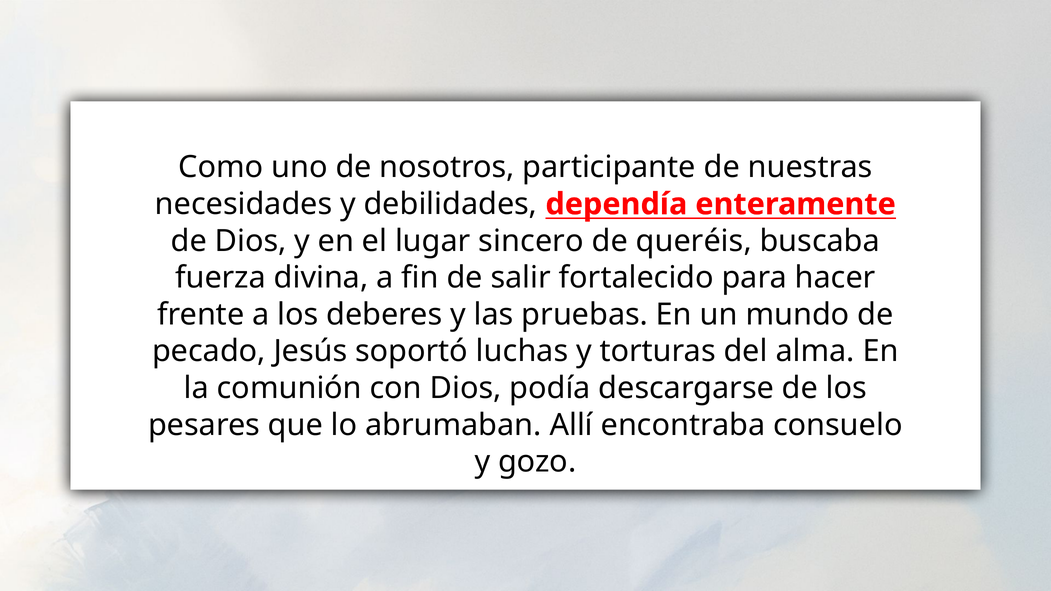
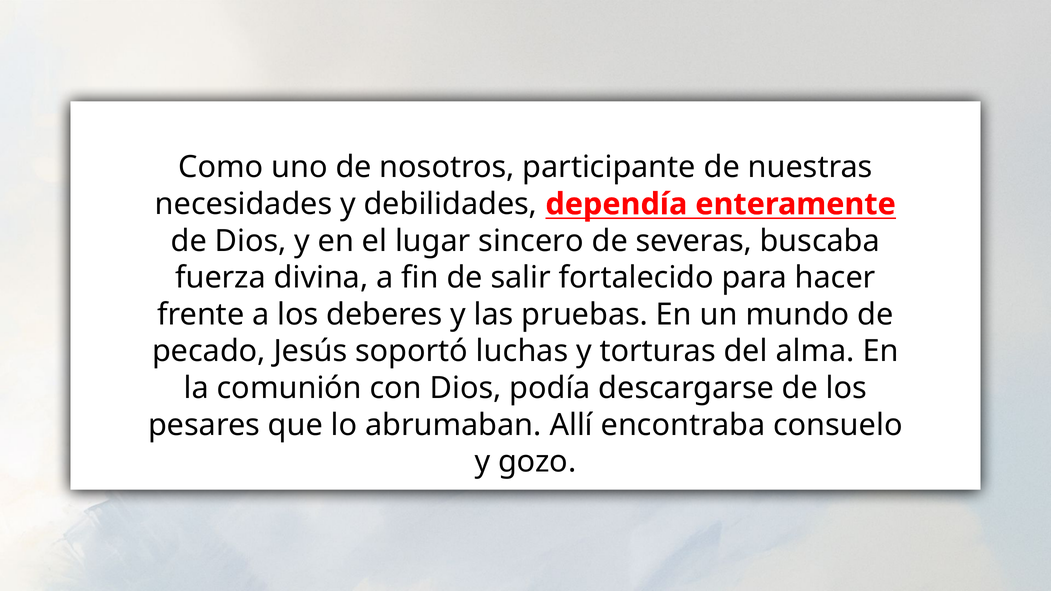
queréis: queréis -> severas (694, 241)
